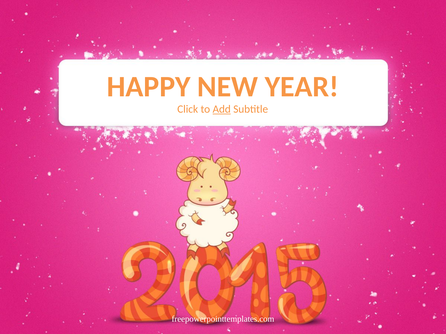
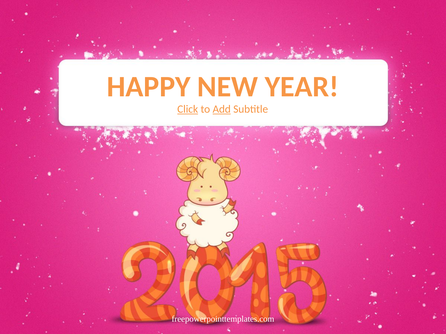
Click underline: none -> present (188, 109)
